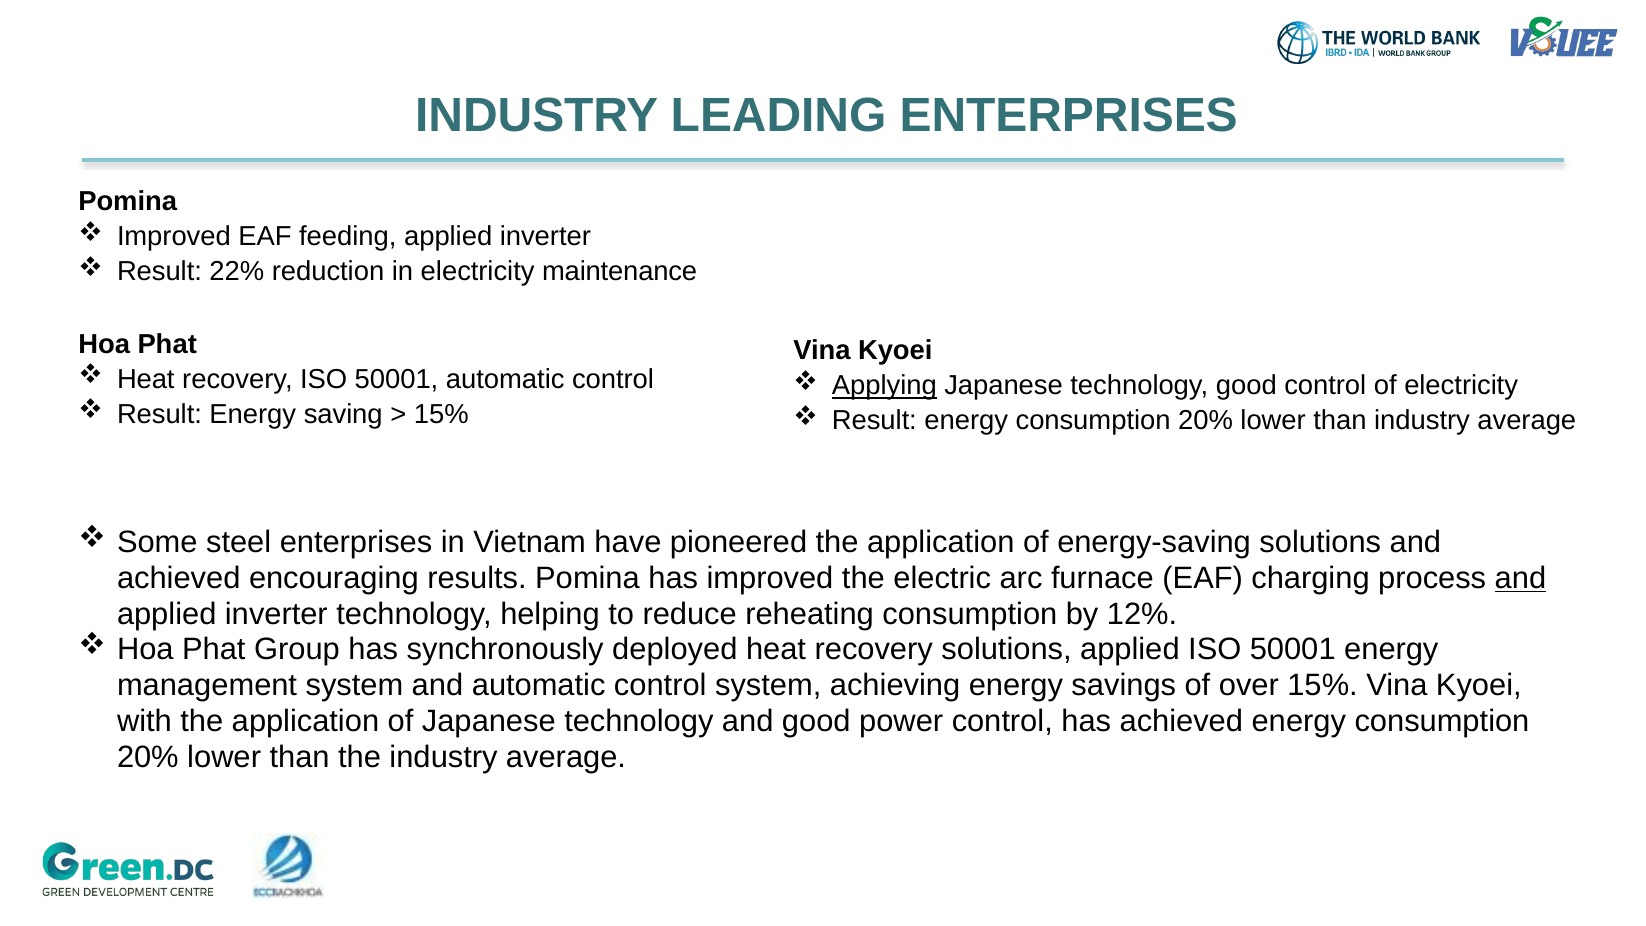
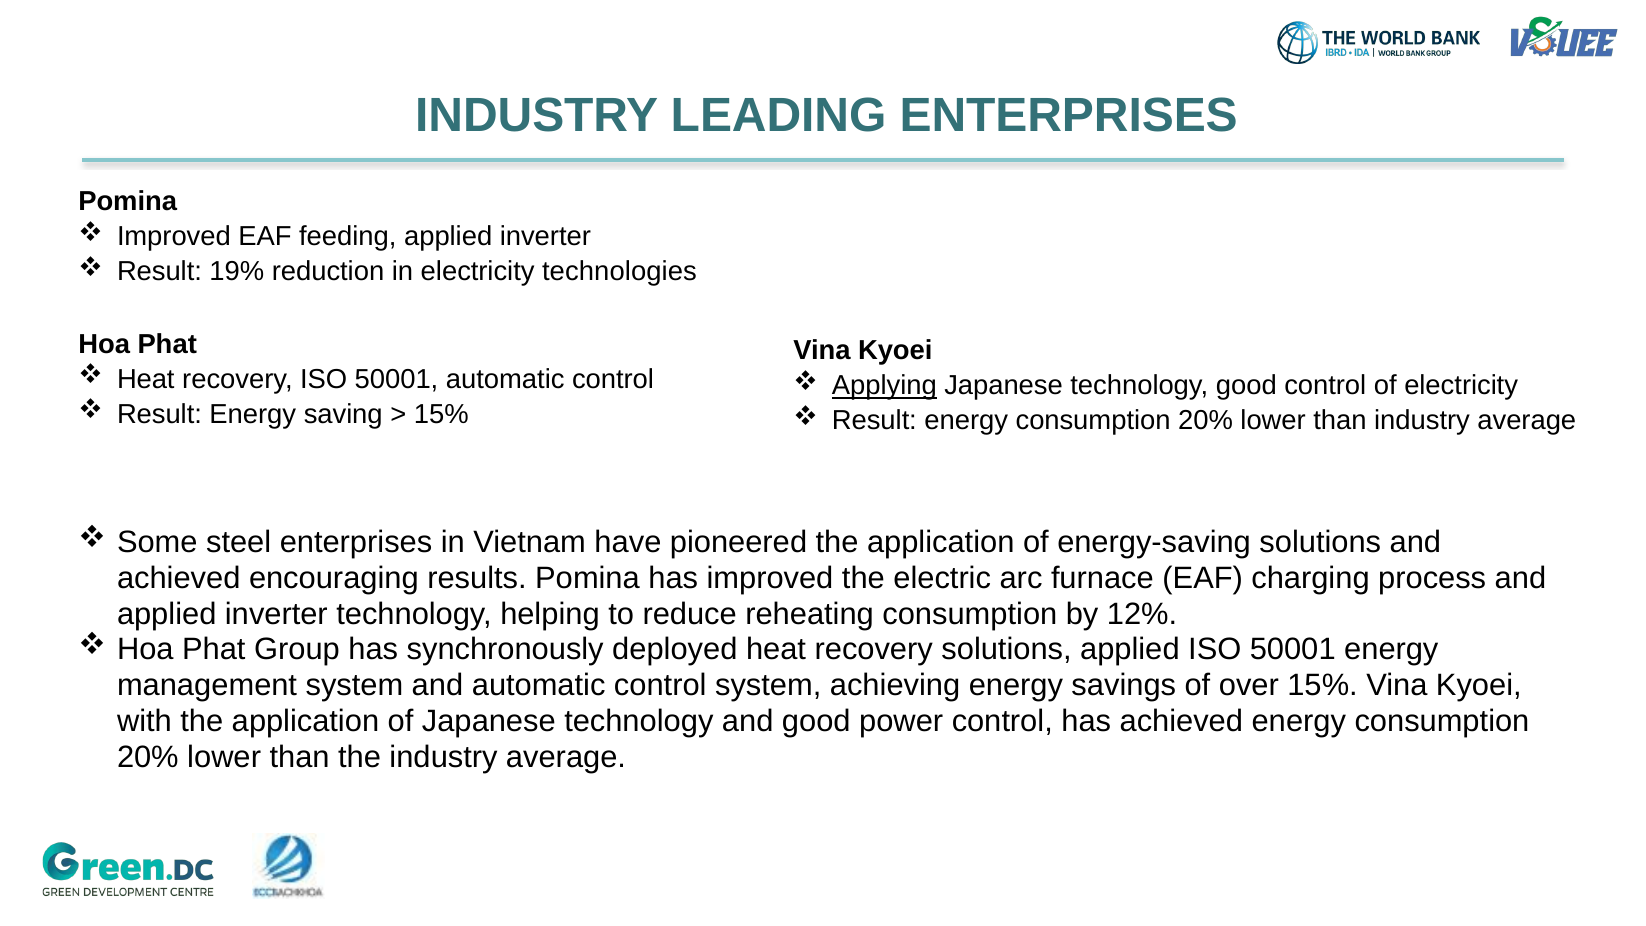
22%: 22% -> 19% (237, 272)
maintenance: maintenance -> technologies (619, 272)
and underline: present -> none (1520, 578)
